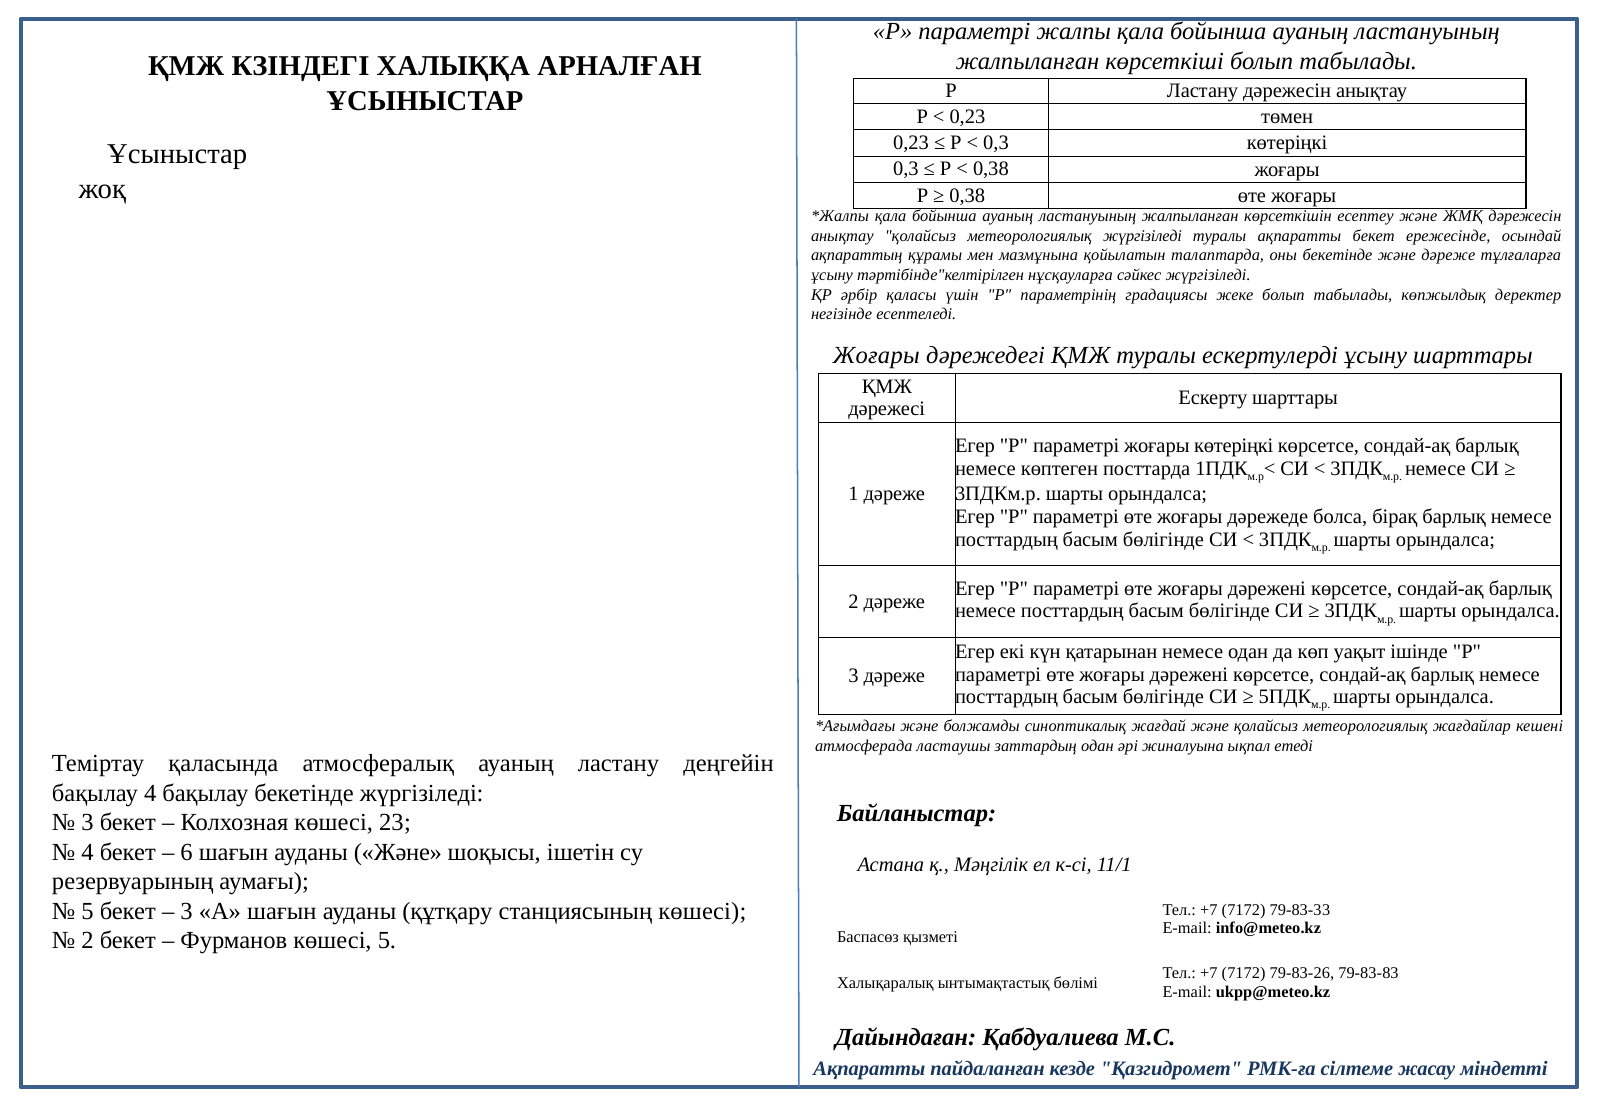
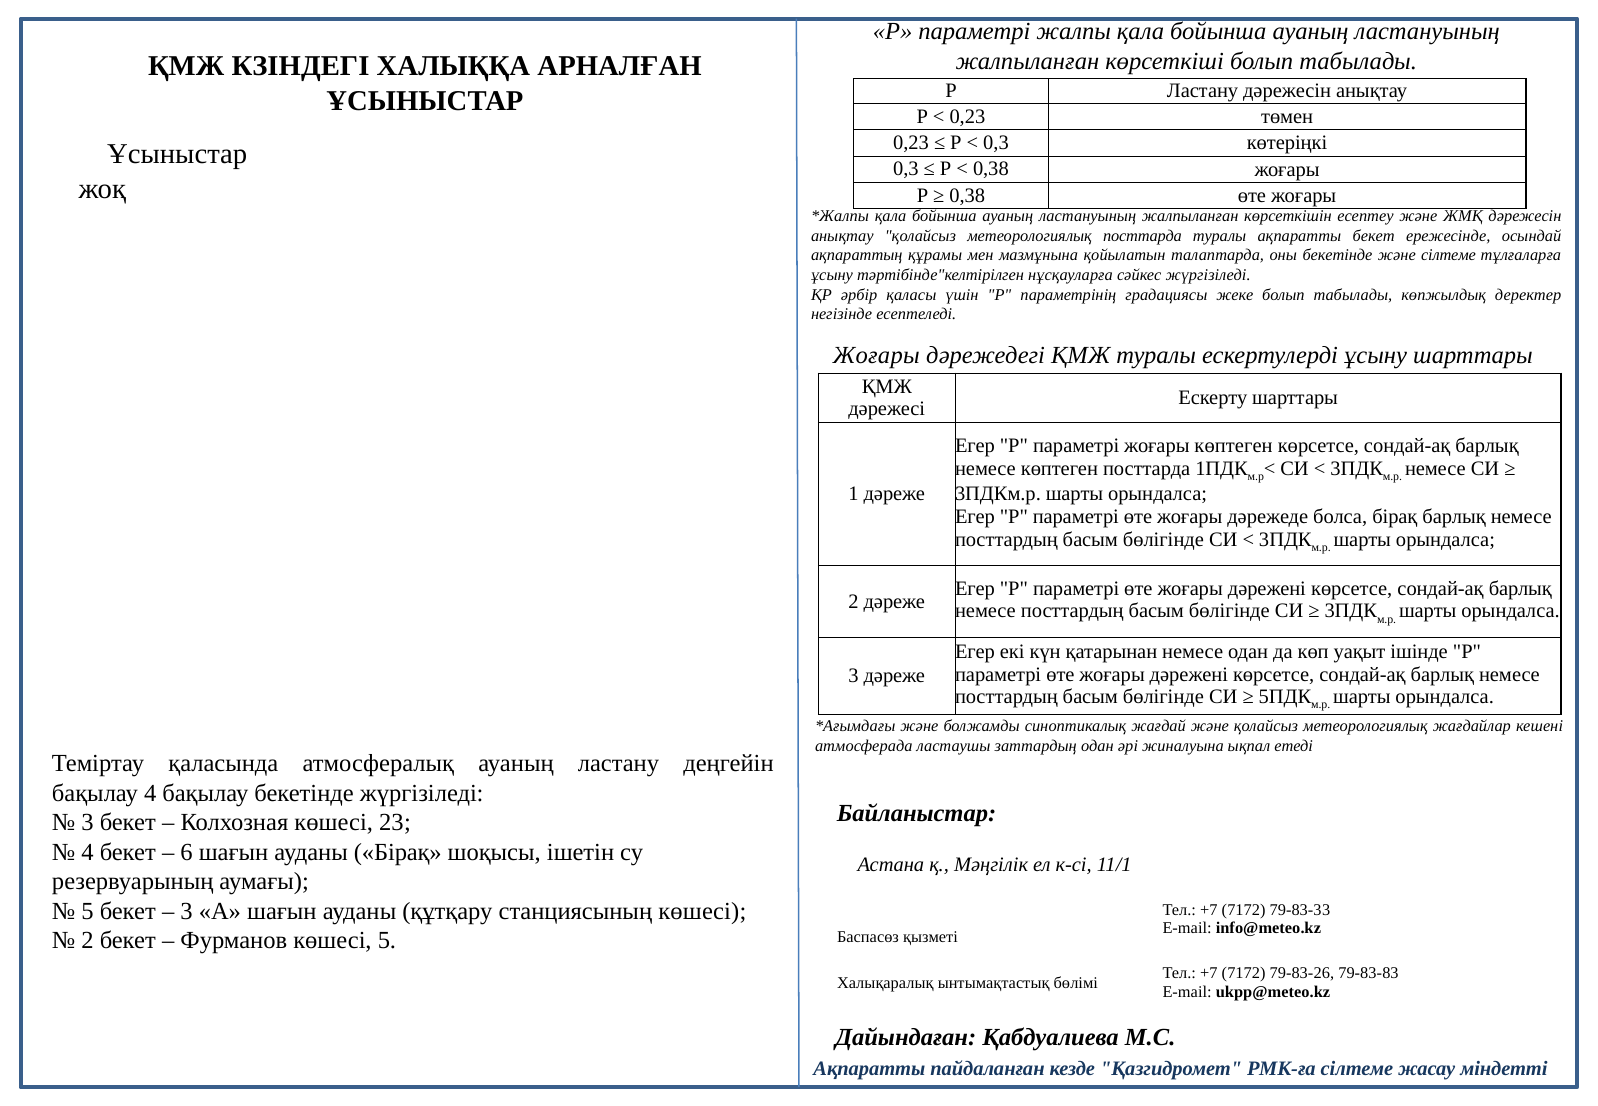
метеорологиялық жүргізіледі: жүргізіледі -> посттарда (1143, 236)
және дәреже: дәреже -> сілтеме (1448, 256)
жоғары көтеріңкі: көтеріңкі -> көптеген (1234, 446)
ауданы Және: Және -> Бірақ (398, 852)
